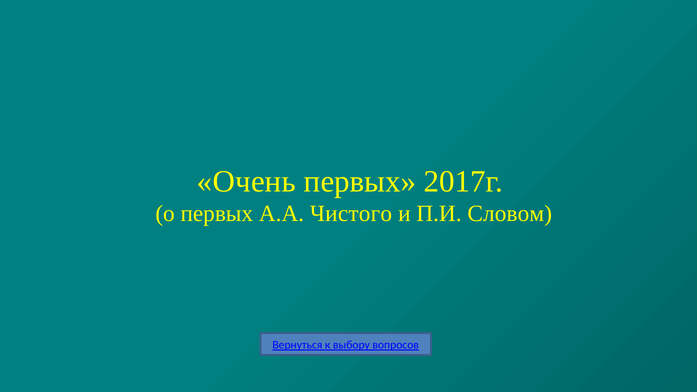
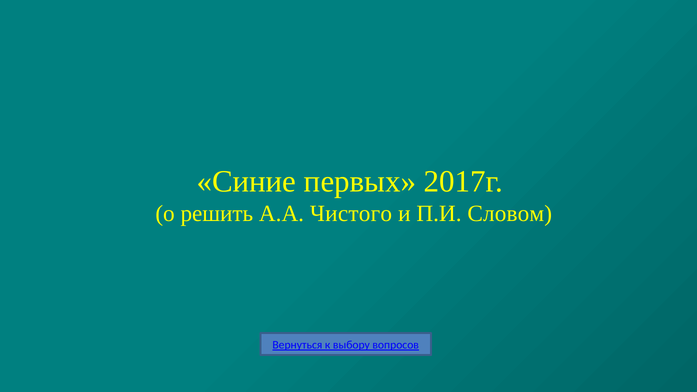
Очень: Очень -> Синие (247, 182)
о первых: первых -> решить (217, 214)
